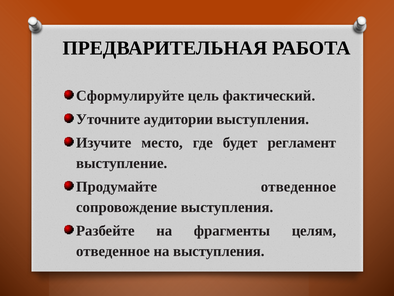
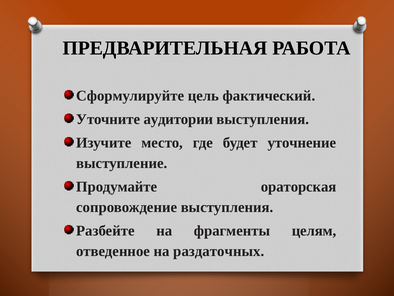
регламент: регламент -> уточнение (302, 143)
Продумайте отведенное: отведенное -> ораторская (299, 186)
на выступления: выступления -> раздаточных (219, 251)
